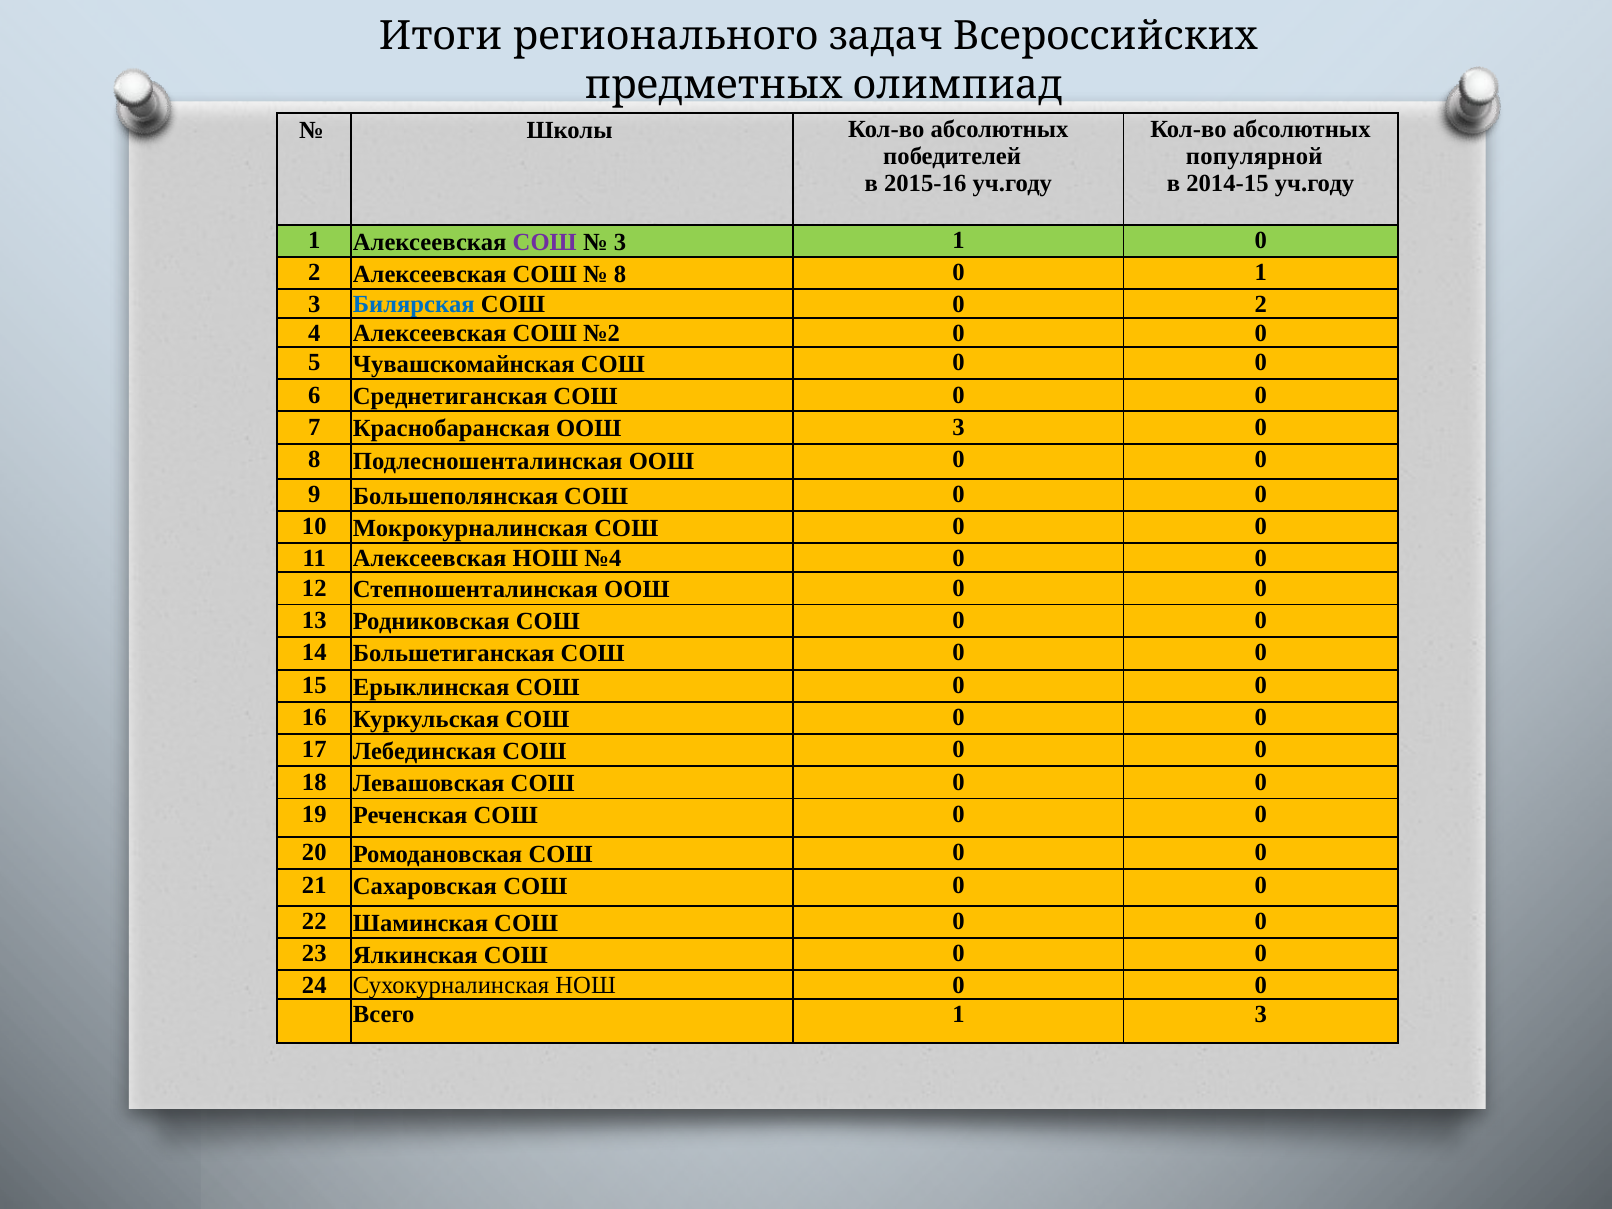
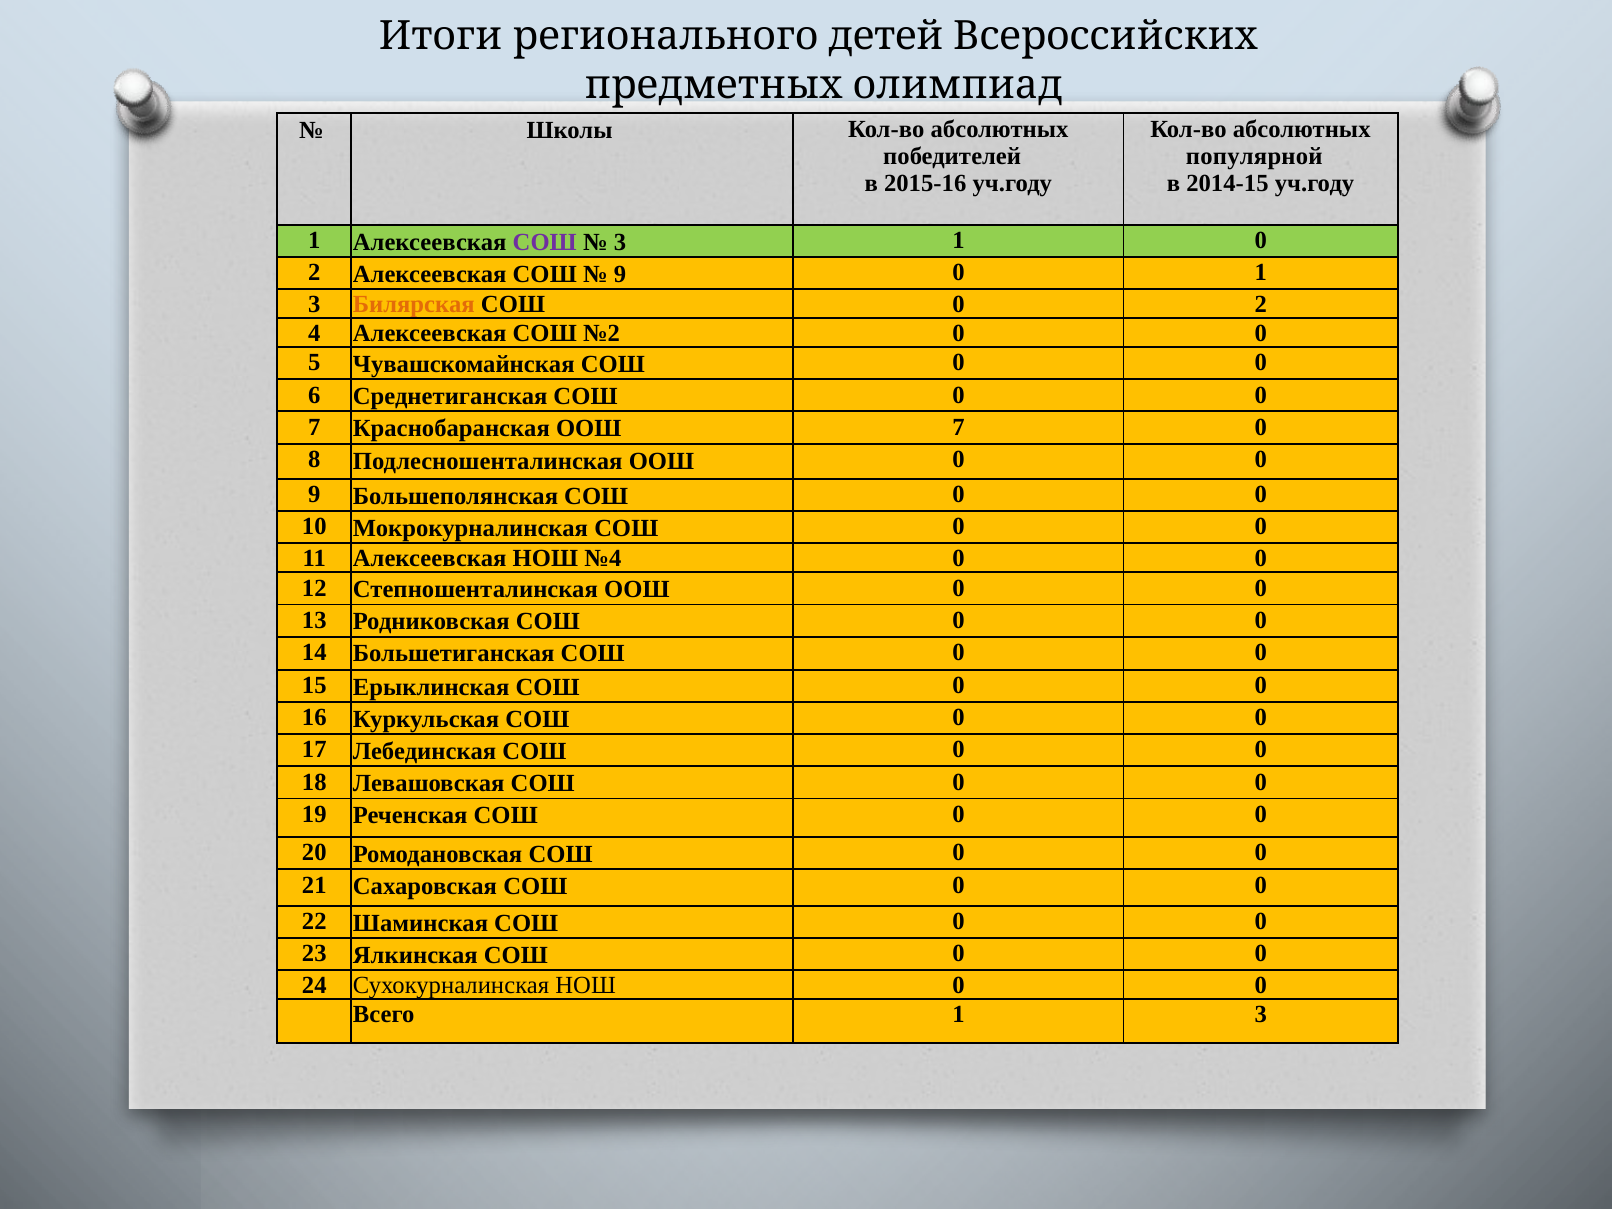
задач: задач -> детей (886, 37)
8: 8 -> 9 (620, 274)
Билярская colour: blue -> orange (414, 305)
ООШ 3: 3 -> 7 (958, 427)
